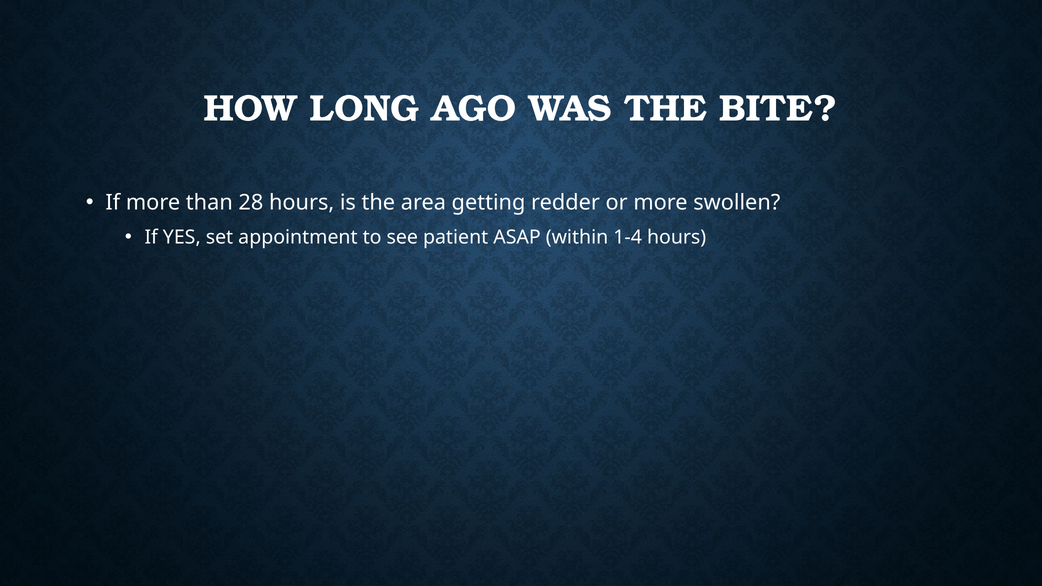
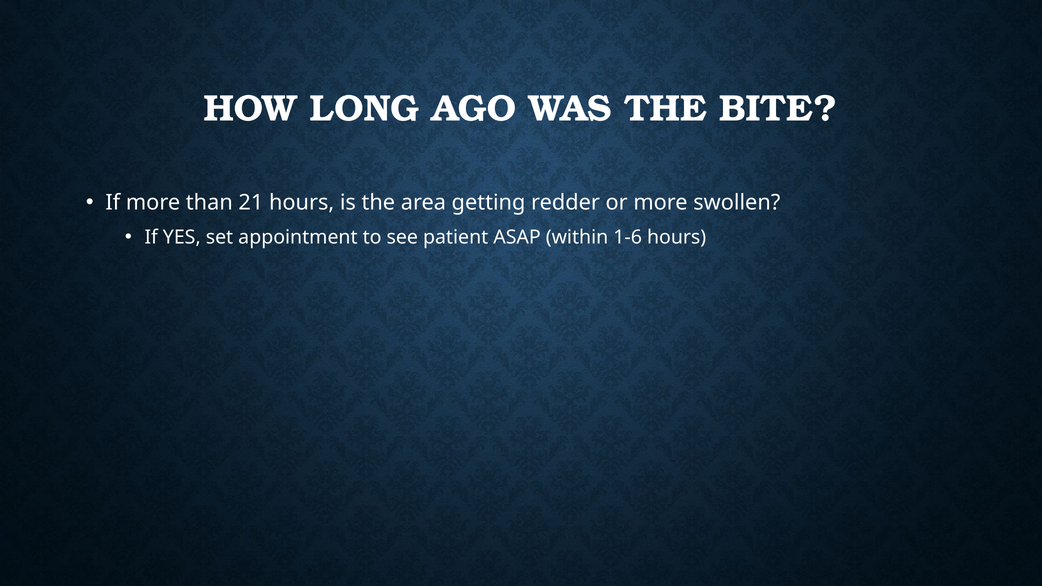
28: 28 -> 21 (251, 203)
1-4: 1-4 -> 1-6 (628, 237)
